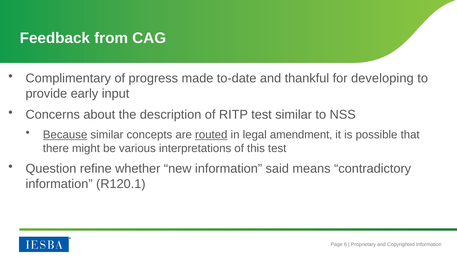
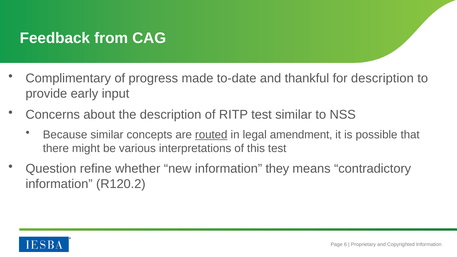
for developing: developing -> description (382, 78)
Because underline: present -> none (65, 135)
said: said -> they (277, 169)
R120.1: R120.1 -> R120.2 (121, 184)
